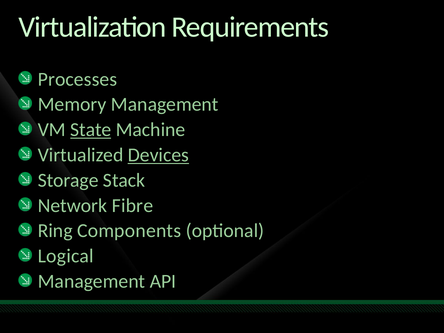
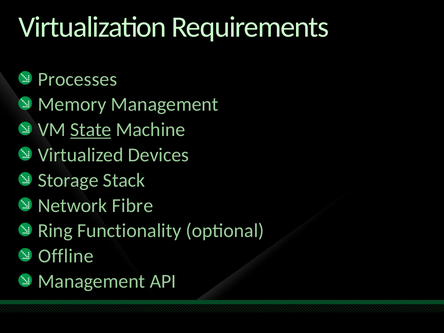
Devices underline: present -> none (158, 155)
Components: Components -> Functionality (129, 231)
Logical: Logical -> Offline (66, 256)
